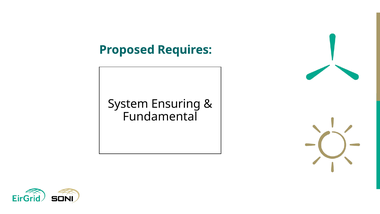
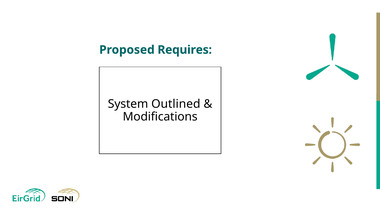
Ensuring: Ensuring -> Outlined (176, 104)
Fundamental: Fundamental -> Modifications (160, 117)
